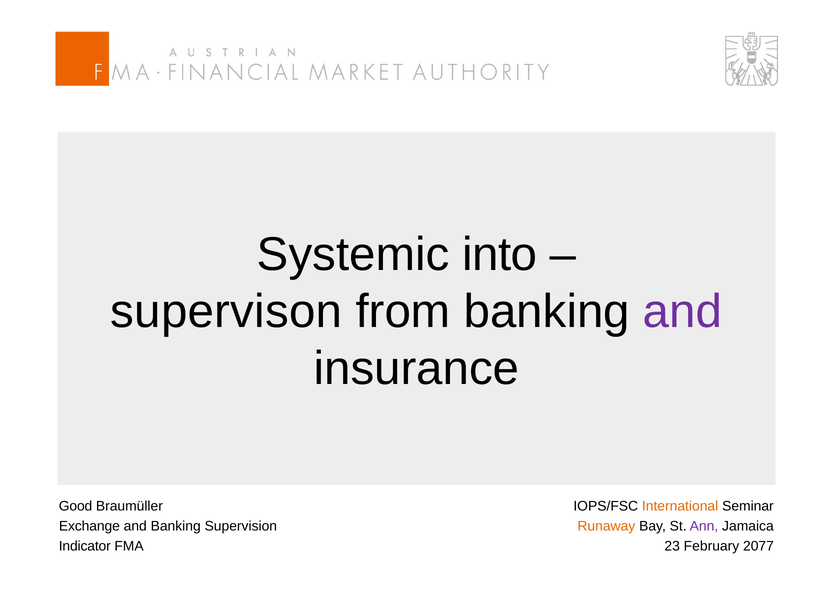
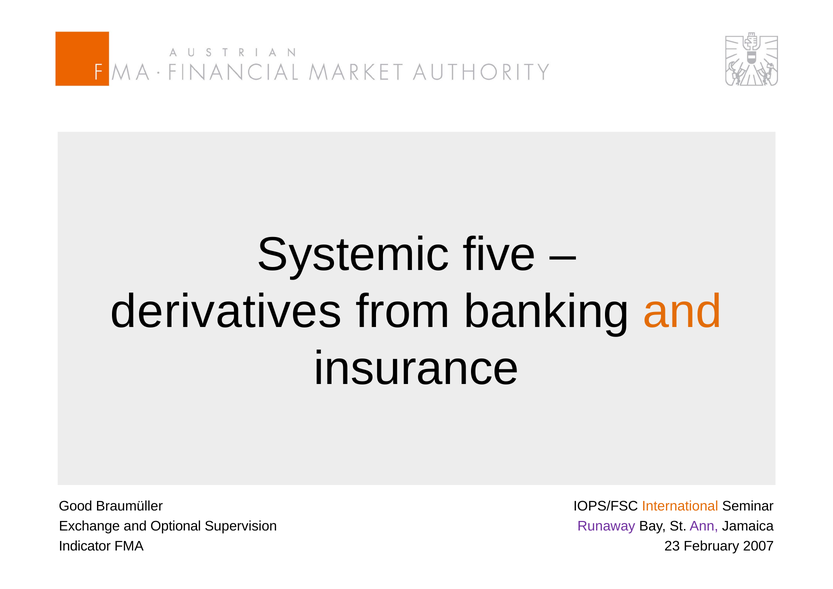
into: into -> five (499, 255)
supervison: supervison -> derivatives (226, 312)
and colour: purple -> orange (683, 312)
and Banking: Banking -> Optional (176, 526)
Runaway colour: orange -> purple (606, 526)
2077: 2077 -> 2007 (758, 546)
